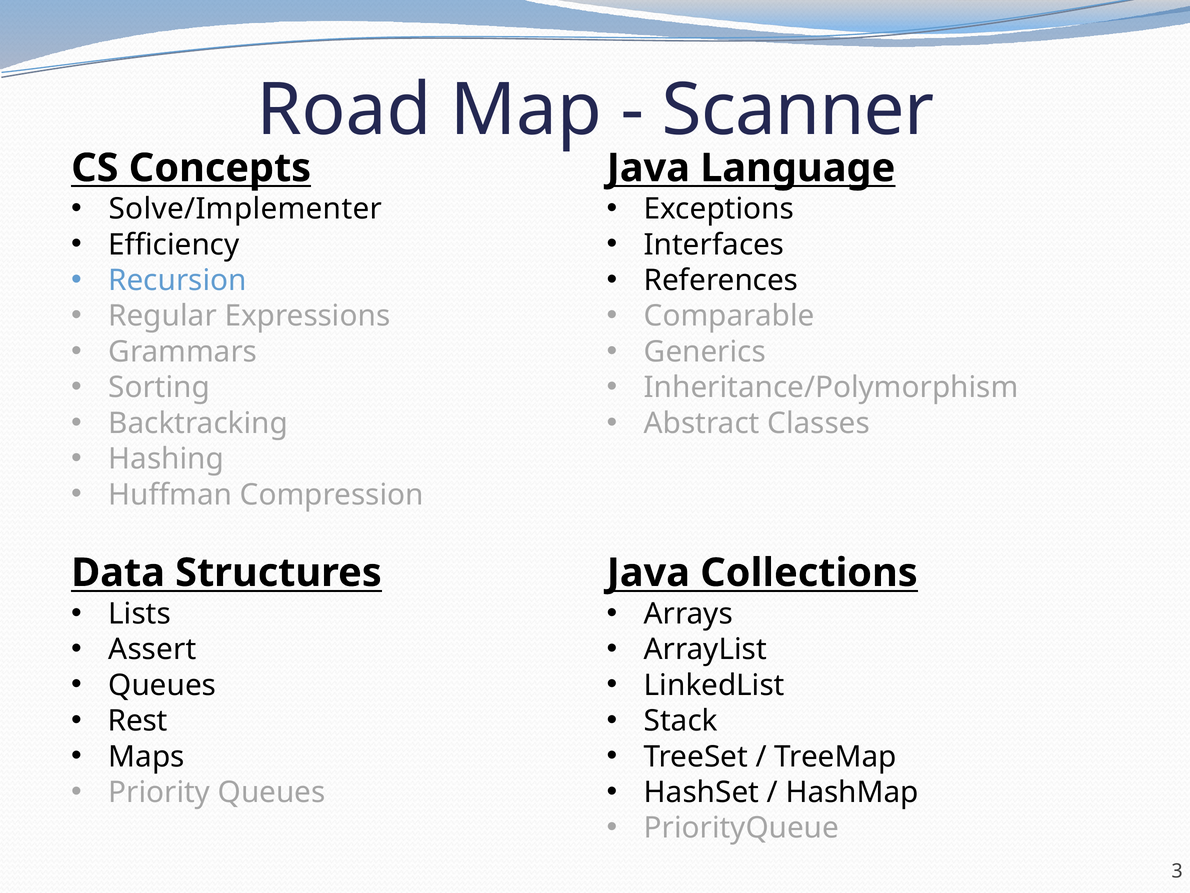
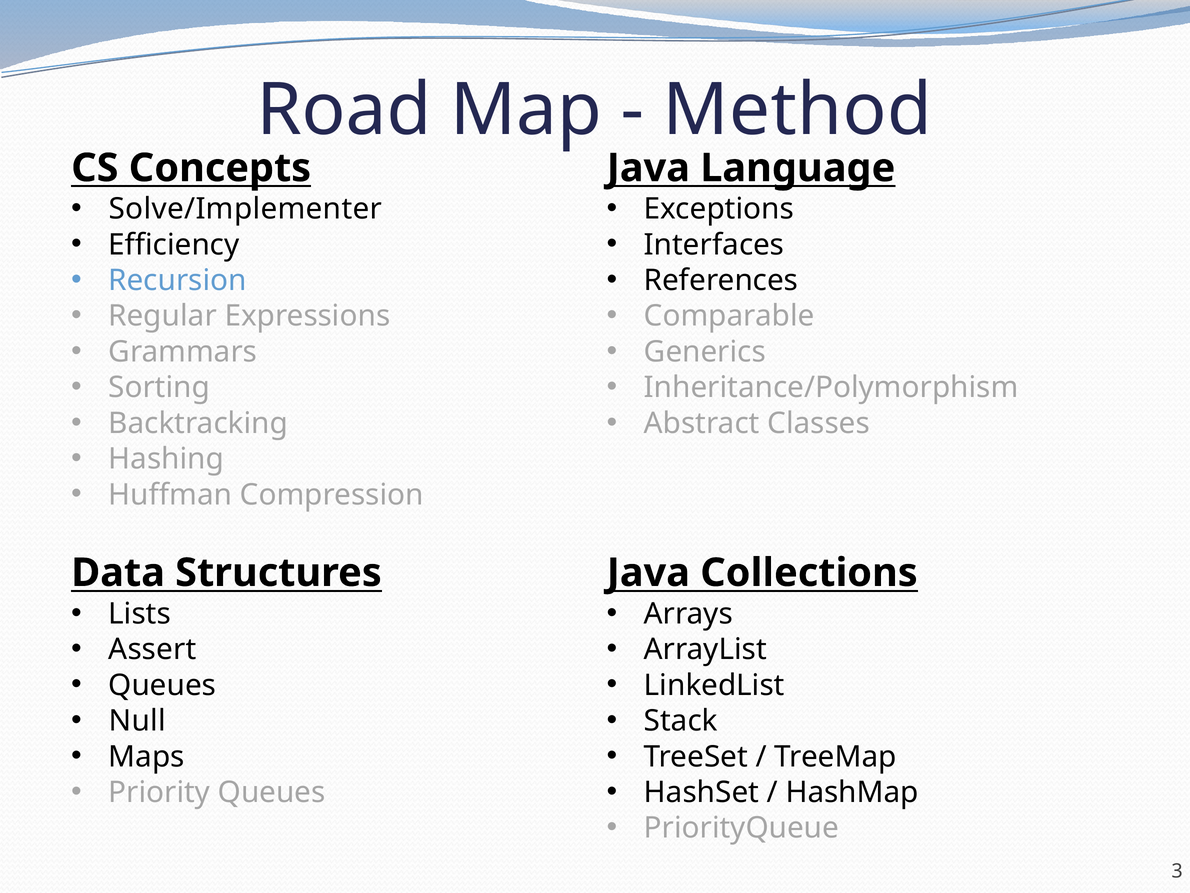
Scanner: Scanner -> Method (797, 110)
Rest: Rest -> Null (137, 721)
